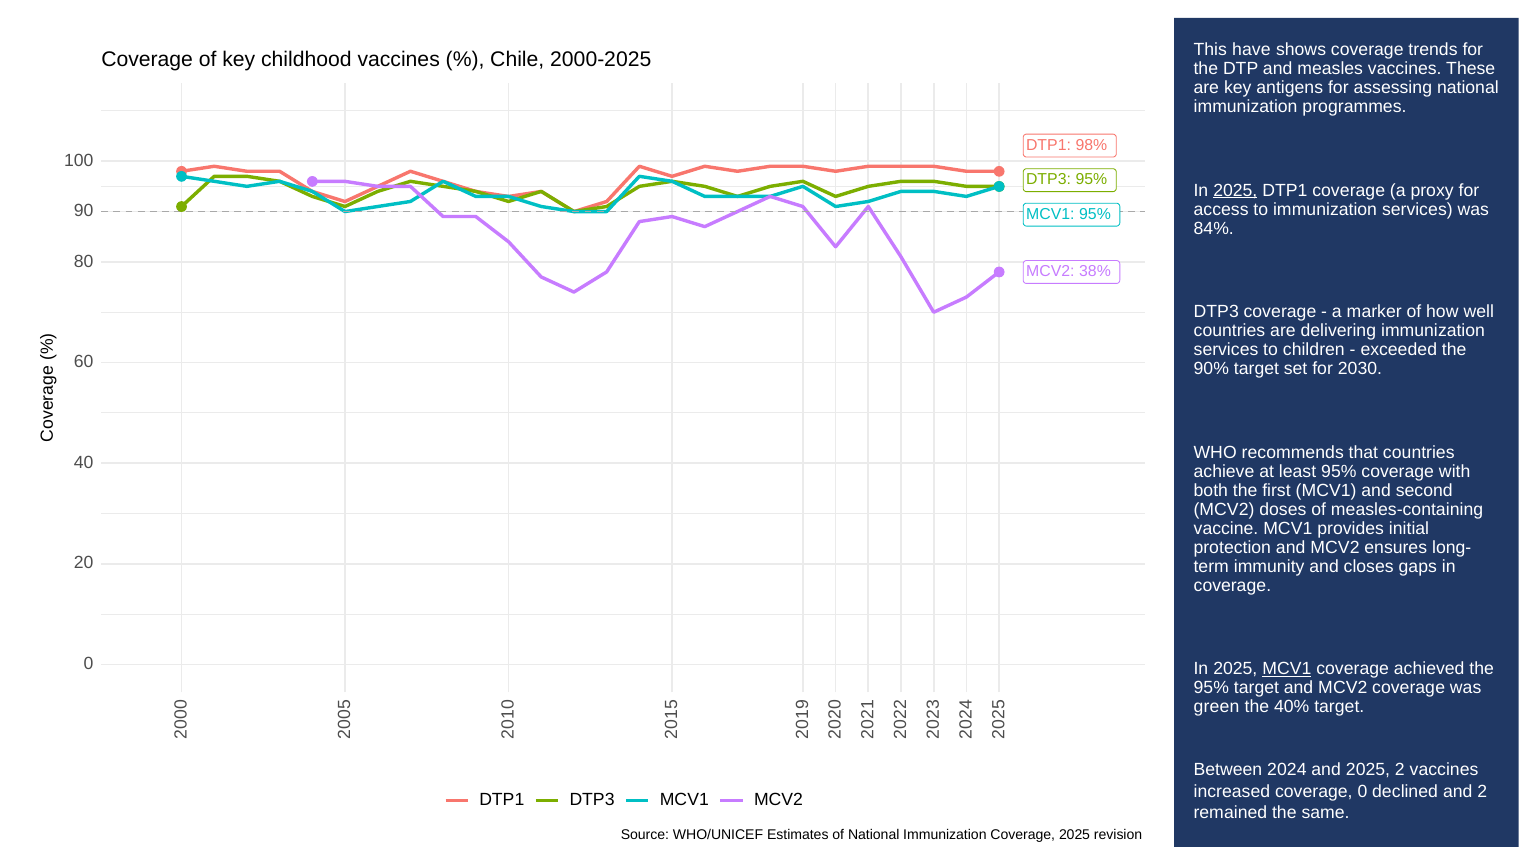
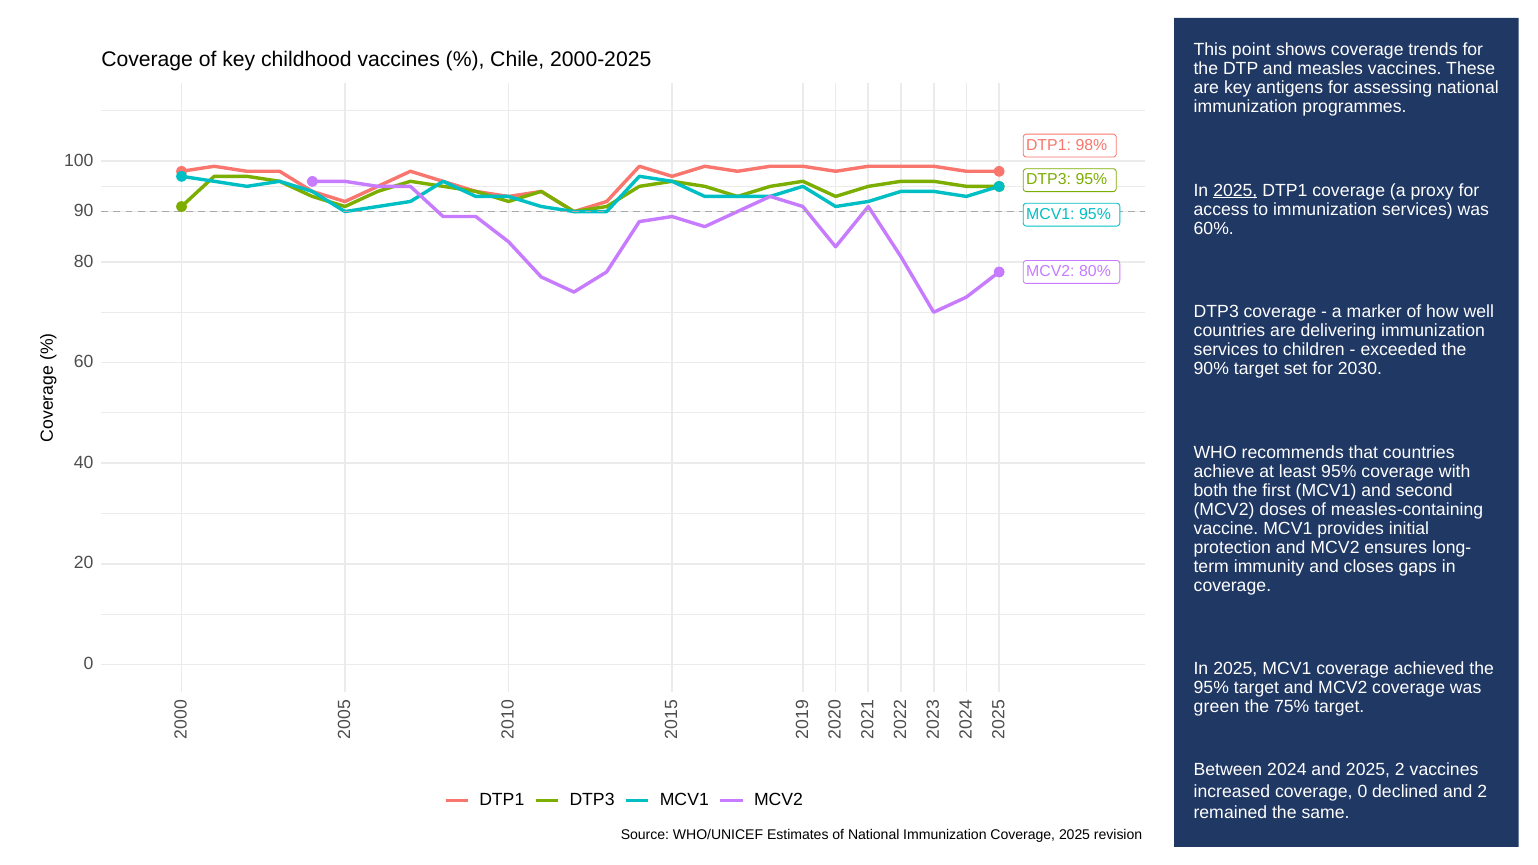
have: have -> point (1251, 50)
84%: 84% -> 60% (1214, 228)
38%: 38% -> 80% (1095, 271)
MCV1 underline: present -> none (1287, 669)
40%: 40% -> 75% (1292, 707)
